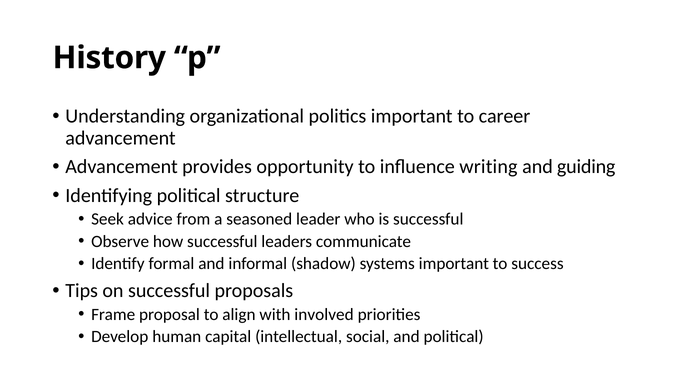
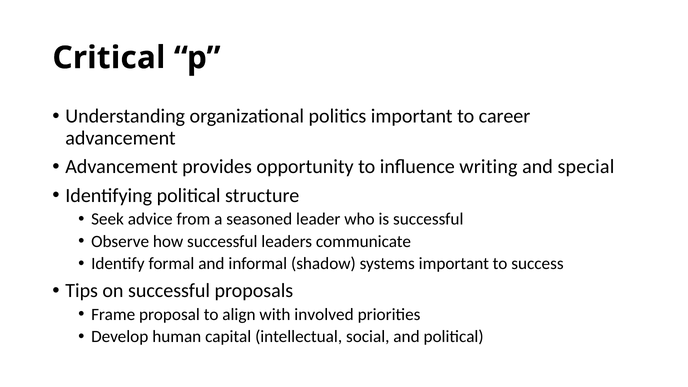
History: History -> Critical (109, 58)
guiding: guiding -> special (586, 167)
